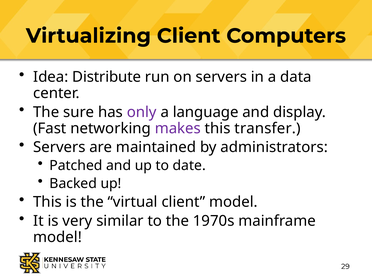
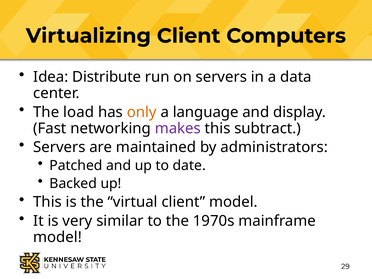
sure: sure -> load (79, 112)
only colour: purple -> orange (142, 112)
transfer: transfer -> subtract (268, 128)
